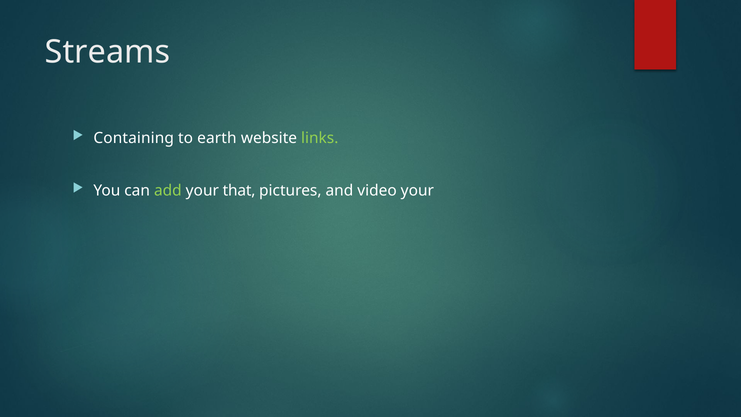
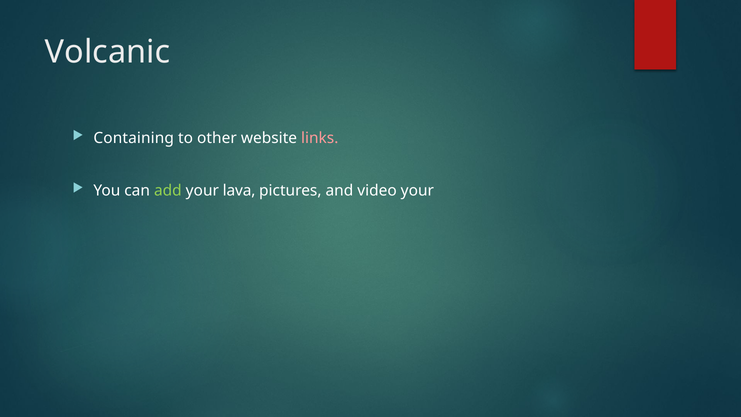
Streams: Streams -> Volcanic (108, 52)
earth: earth -> other (217, 138)
links colour: light green -> pink (320, 138)
that: that -> lava (239, 190)
